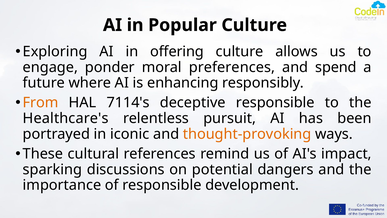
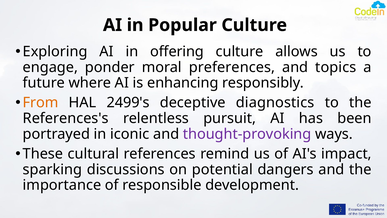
spend: spend -> topics (336, 67)
7114's: 7114's -> 2499's (128, 103)
deceptive responsible: responsible -> diagnostics (275, 103)
Healthcare's: Healthcare's -> References's (66, 118)
thought-provoking colour: orange -> purple (247, 134)
